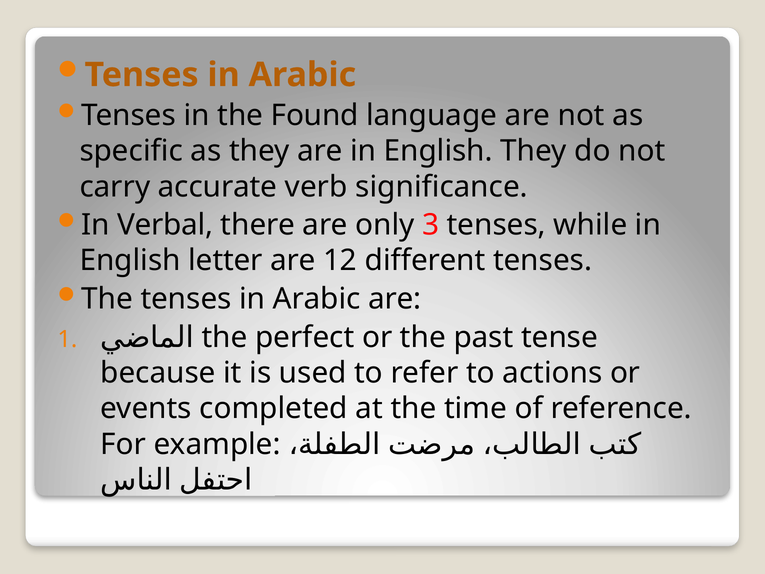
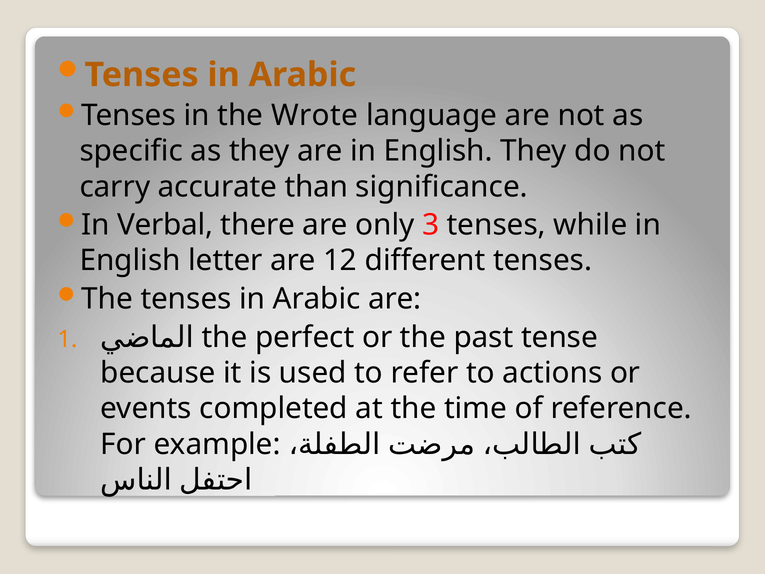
Found: Found -> Wrote (315, 115)
verb: verb -> than (316, 187)
